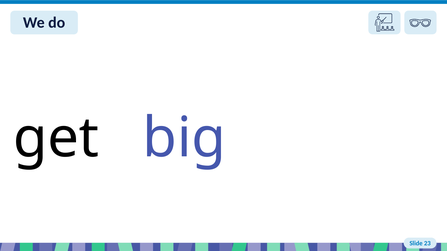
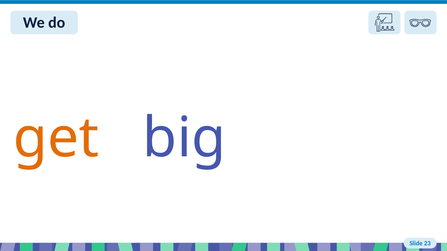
get colour: black -> orange (56, 138)
